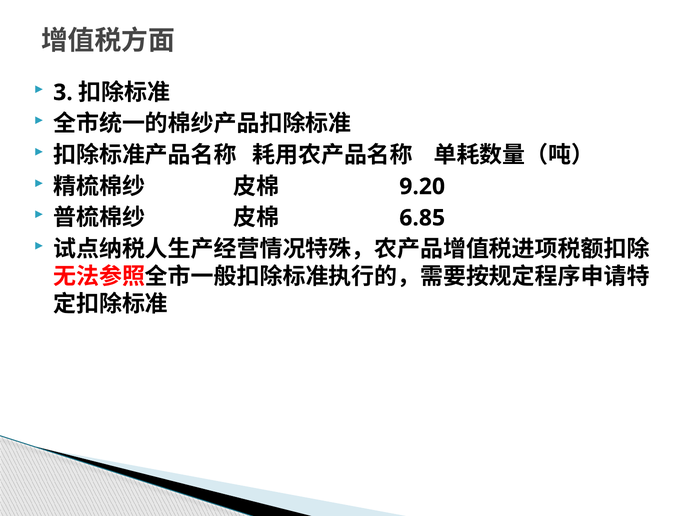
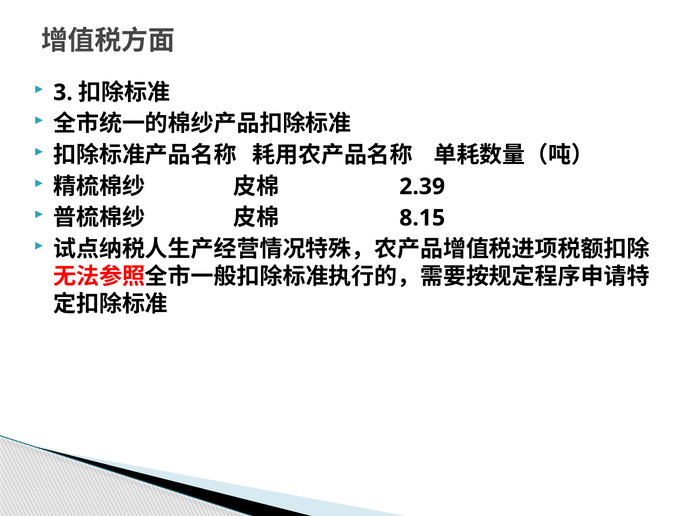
9.20: 9.20 -> 2.39 (422, 187)
6.85: 6.85 -> 8.15 (422, 218)
